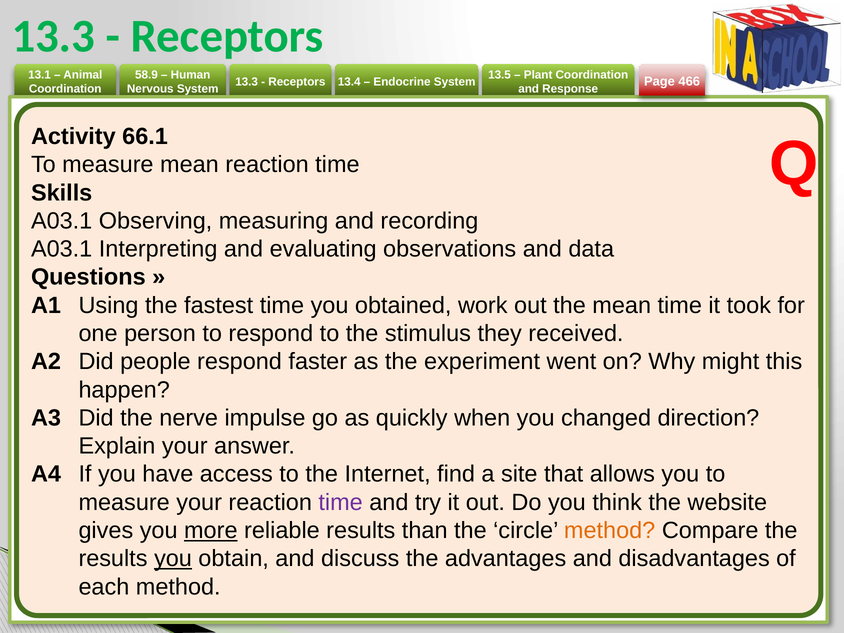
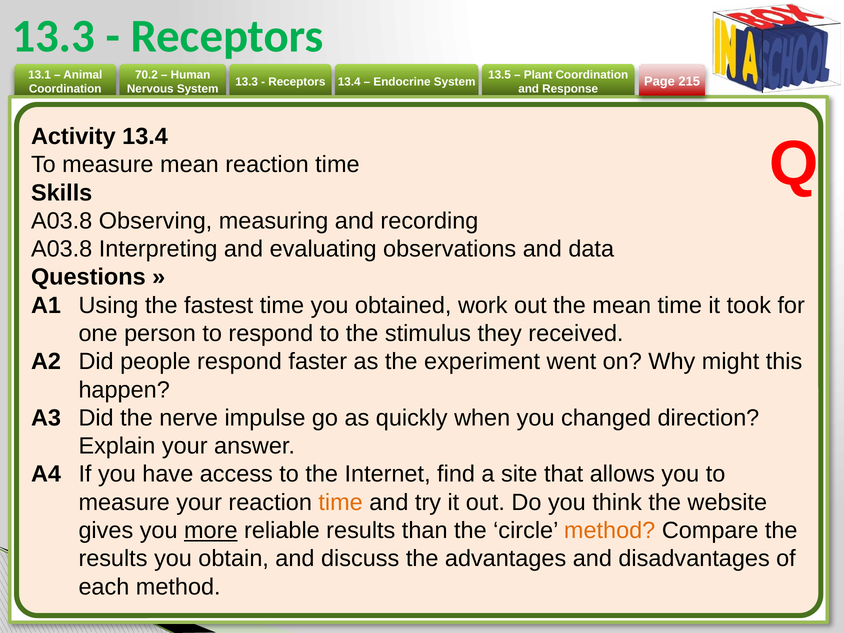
58.9: 58.9 -> 70.2 (146, 75)
466: 466 -> 215 (689, 81)
Activity 66.1: 66.1 -> 13.4 (145, 136)
A03.1: A03.1 -> A03.8 (62, 221)
A03.1: A03.1 -> A03.8 (62, 249)
time colour: purple -> orange (341, 502)
you underline: present -> none (173, 559)
